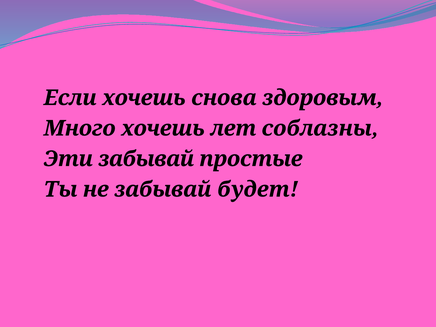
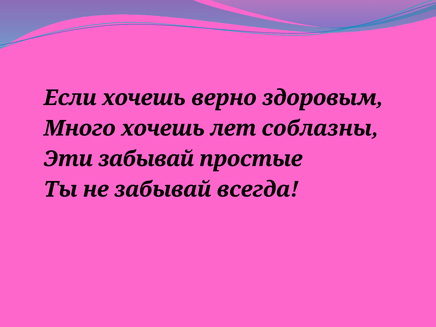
снова: снова -> верно (224, 98)
будет: будет -> всегда (258, 189)
